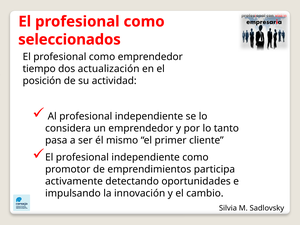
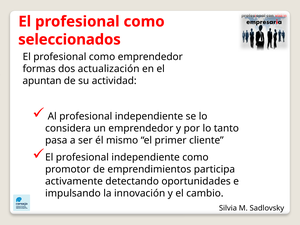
tiempo: tiempo -> formas (39, 69)
posición: posición -> apuntan (42, 81)
